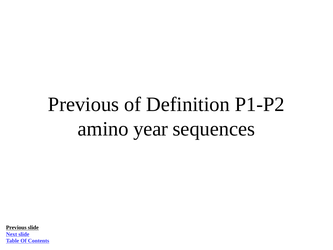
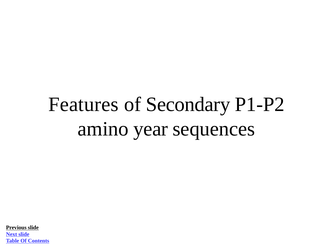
Previous: Previous -> Features (83, 104)
Definition: Definition -> Secondary (188, 104)
